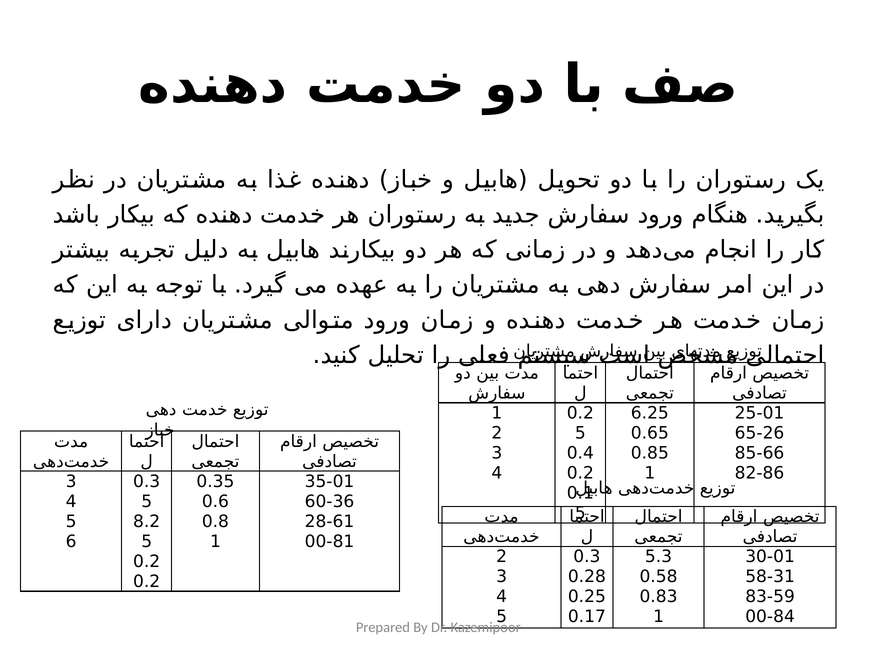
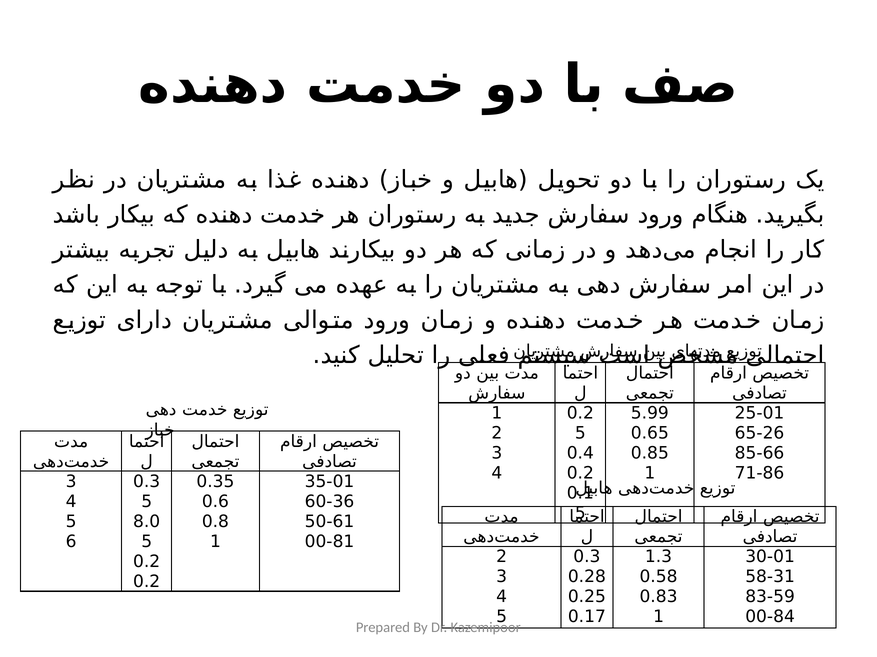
6.25: 6.25 -> 5.99 (650, 414)
82-86: 82-86 -> 71-86 (760, 474)
8.2: 8.2 -> 8.0 (147, 522)
28-61: 28-61 -> 50-61 (329, 522)
5.3: 5.3 -> 1.3 (659, 557)
